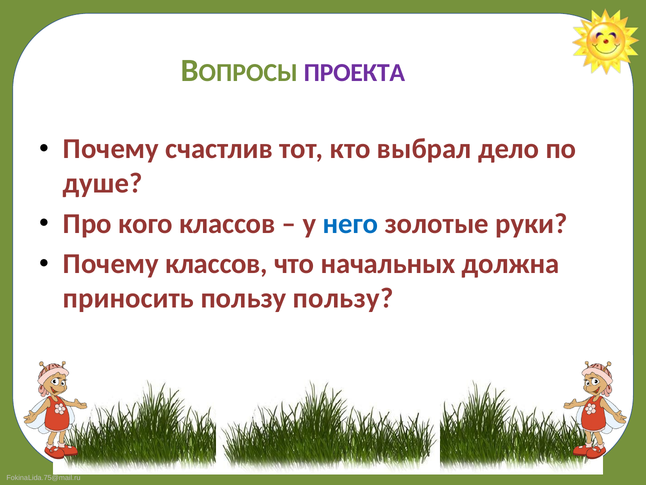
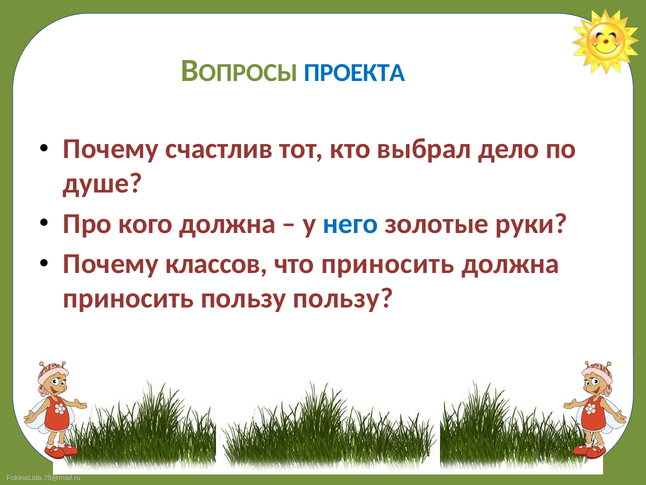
ПРОЕКТА colour: purple -> blue (354, 72)
кого классов: классов -> должна (227, 223)
что начальных: начальных -> приносить (388, 264)
